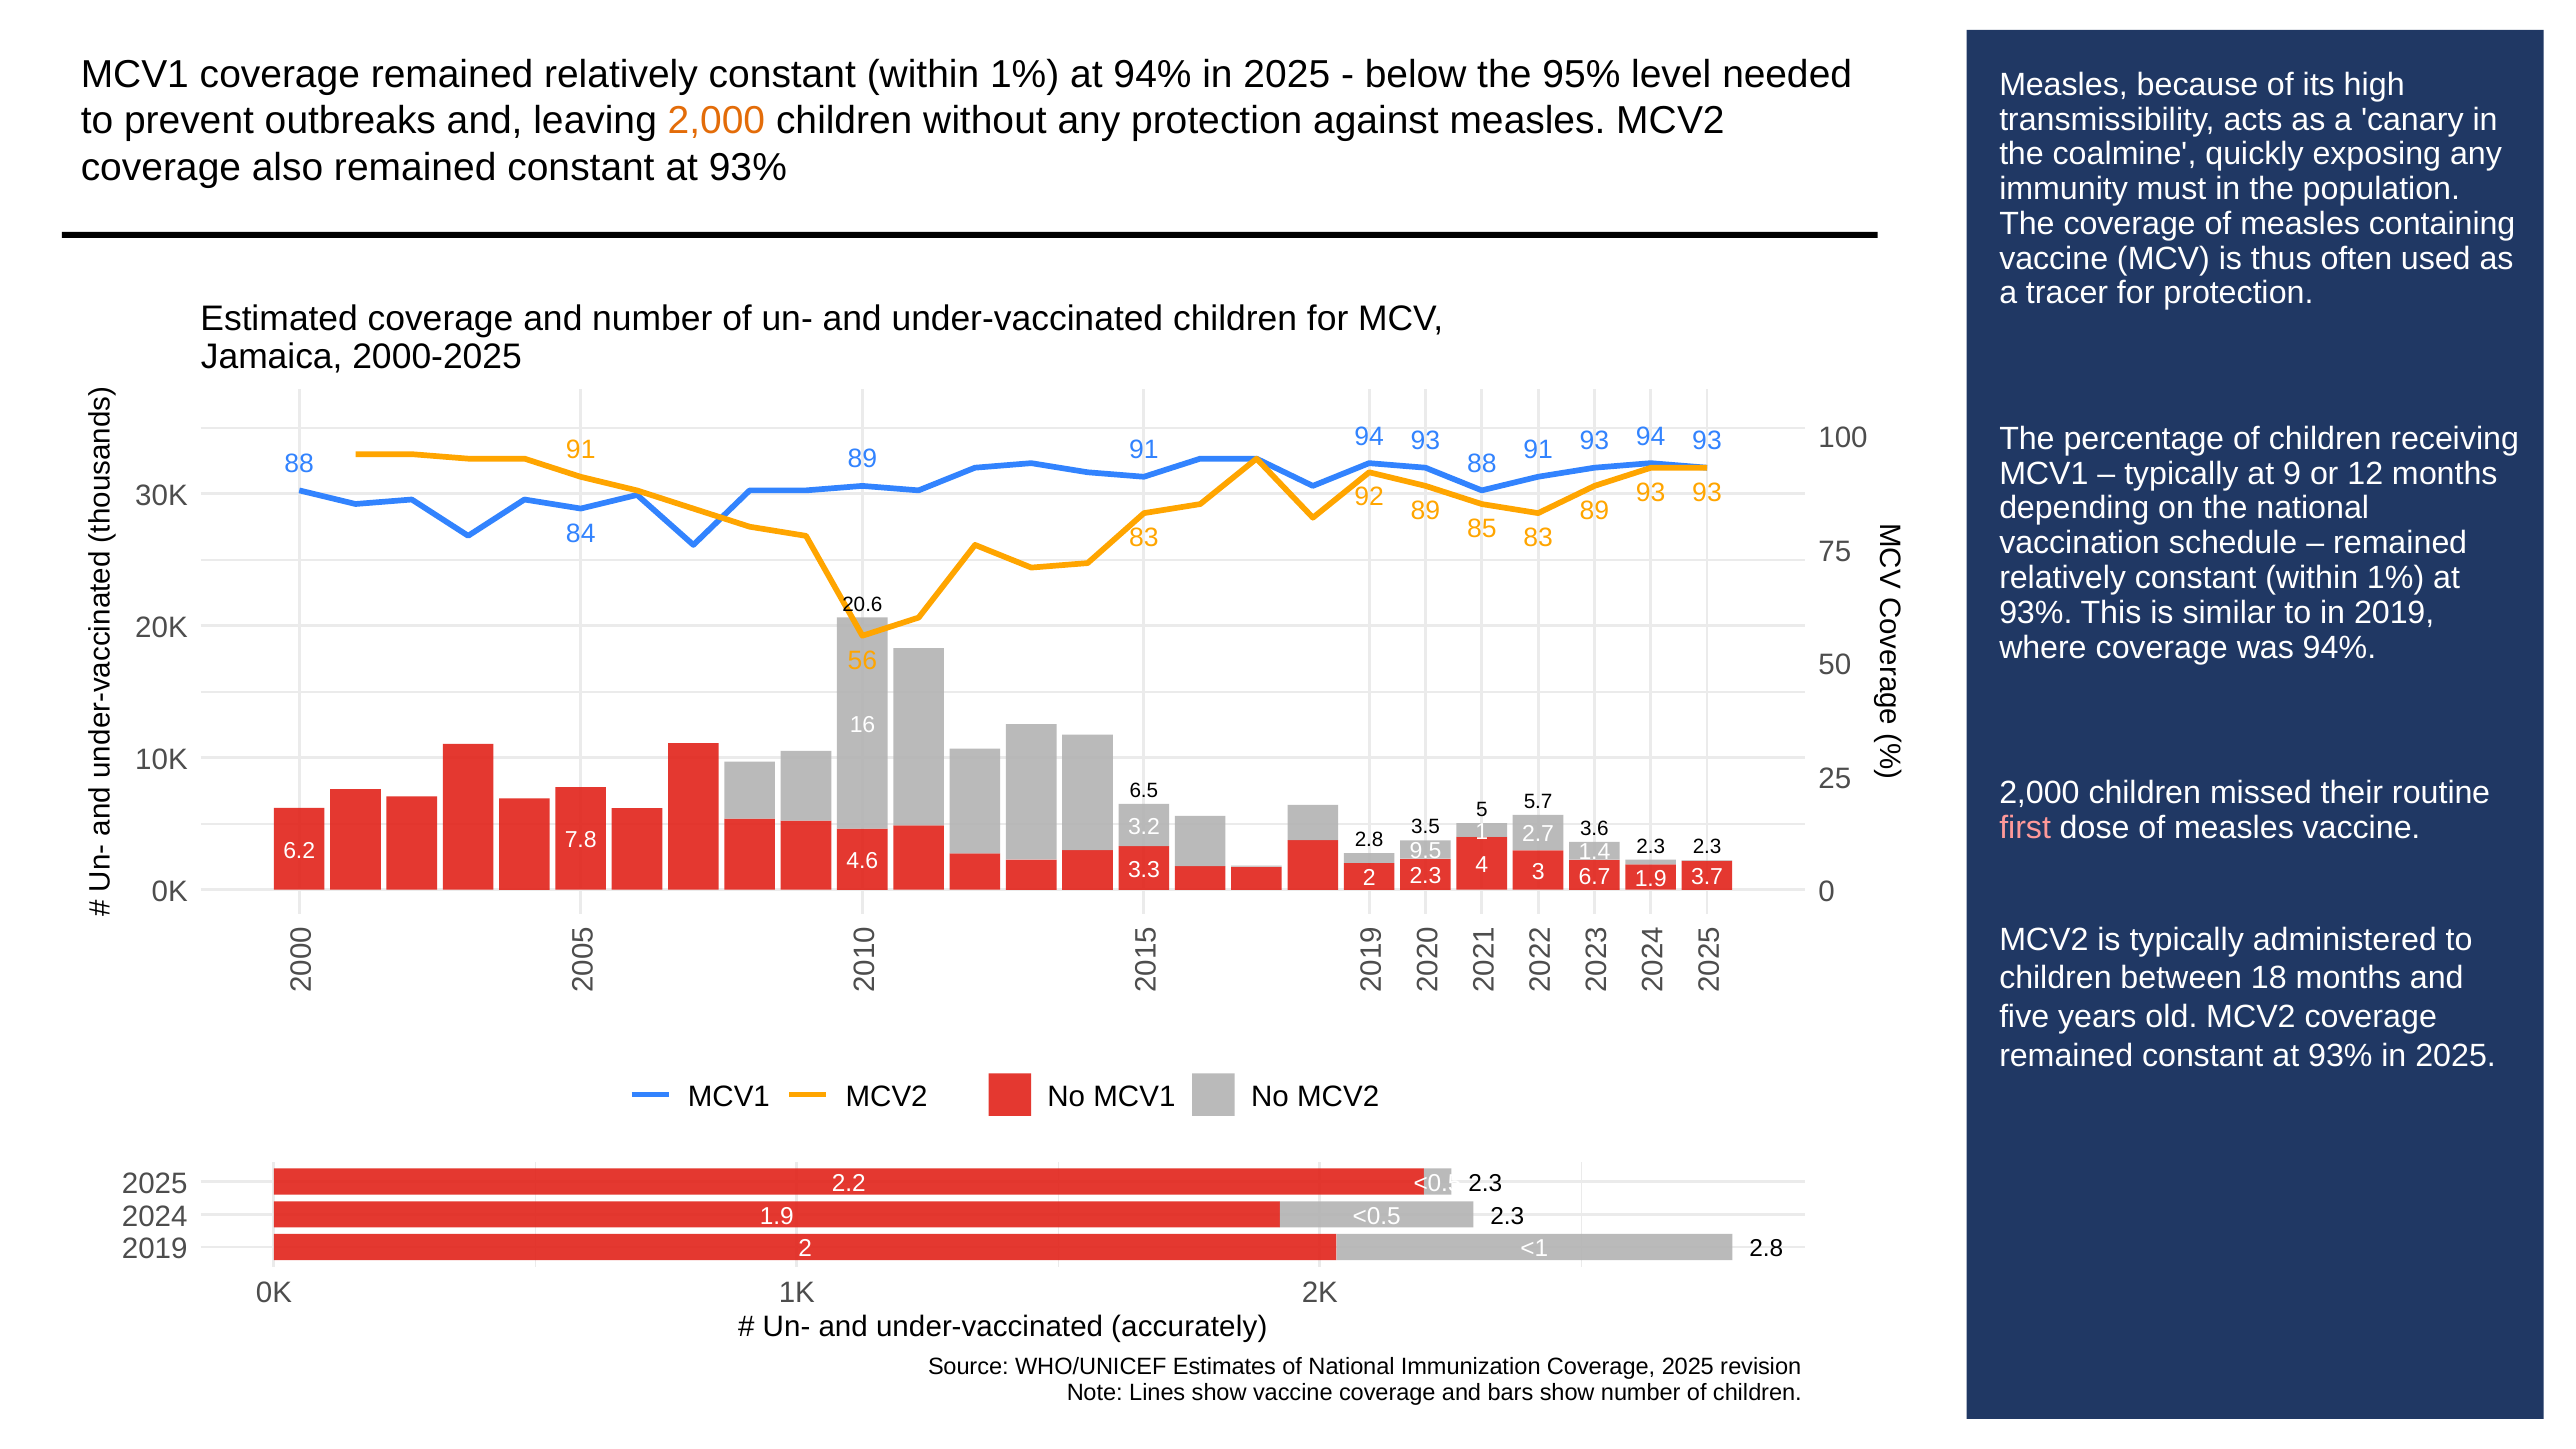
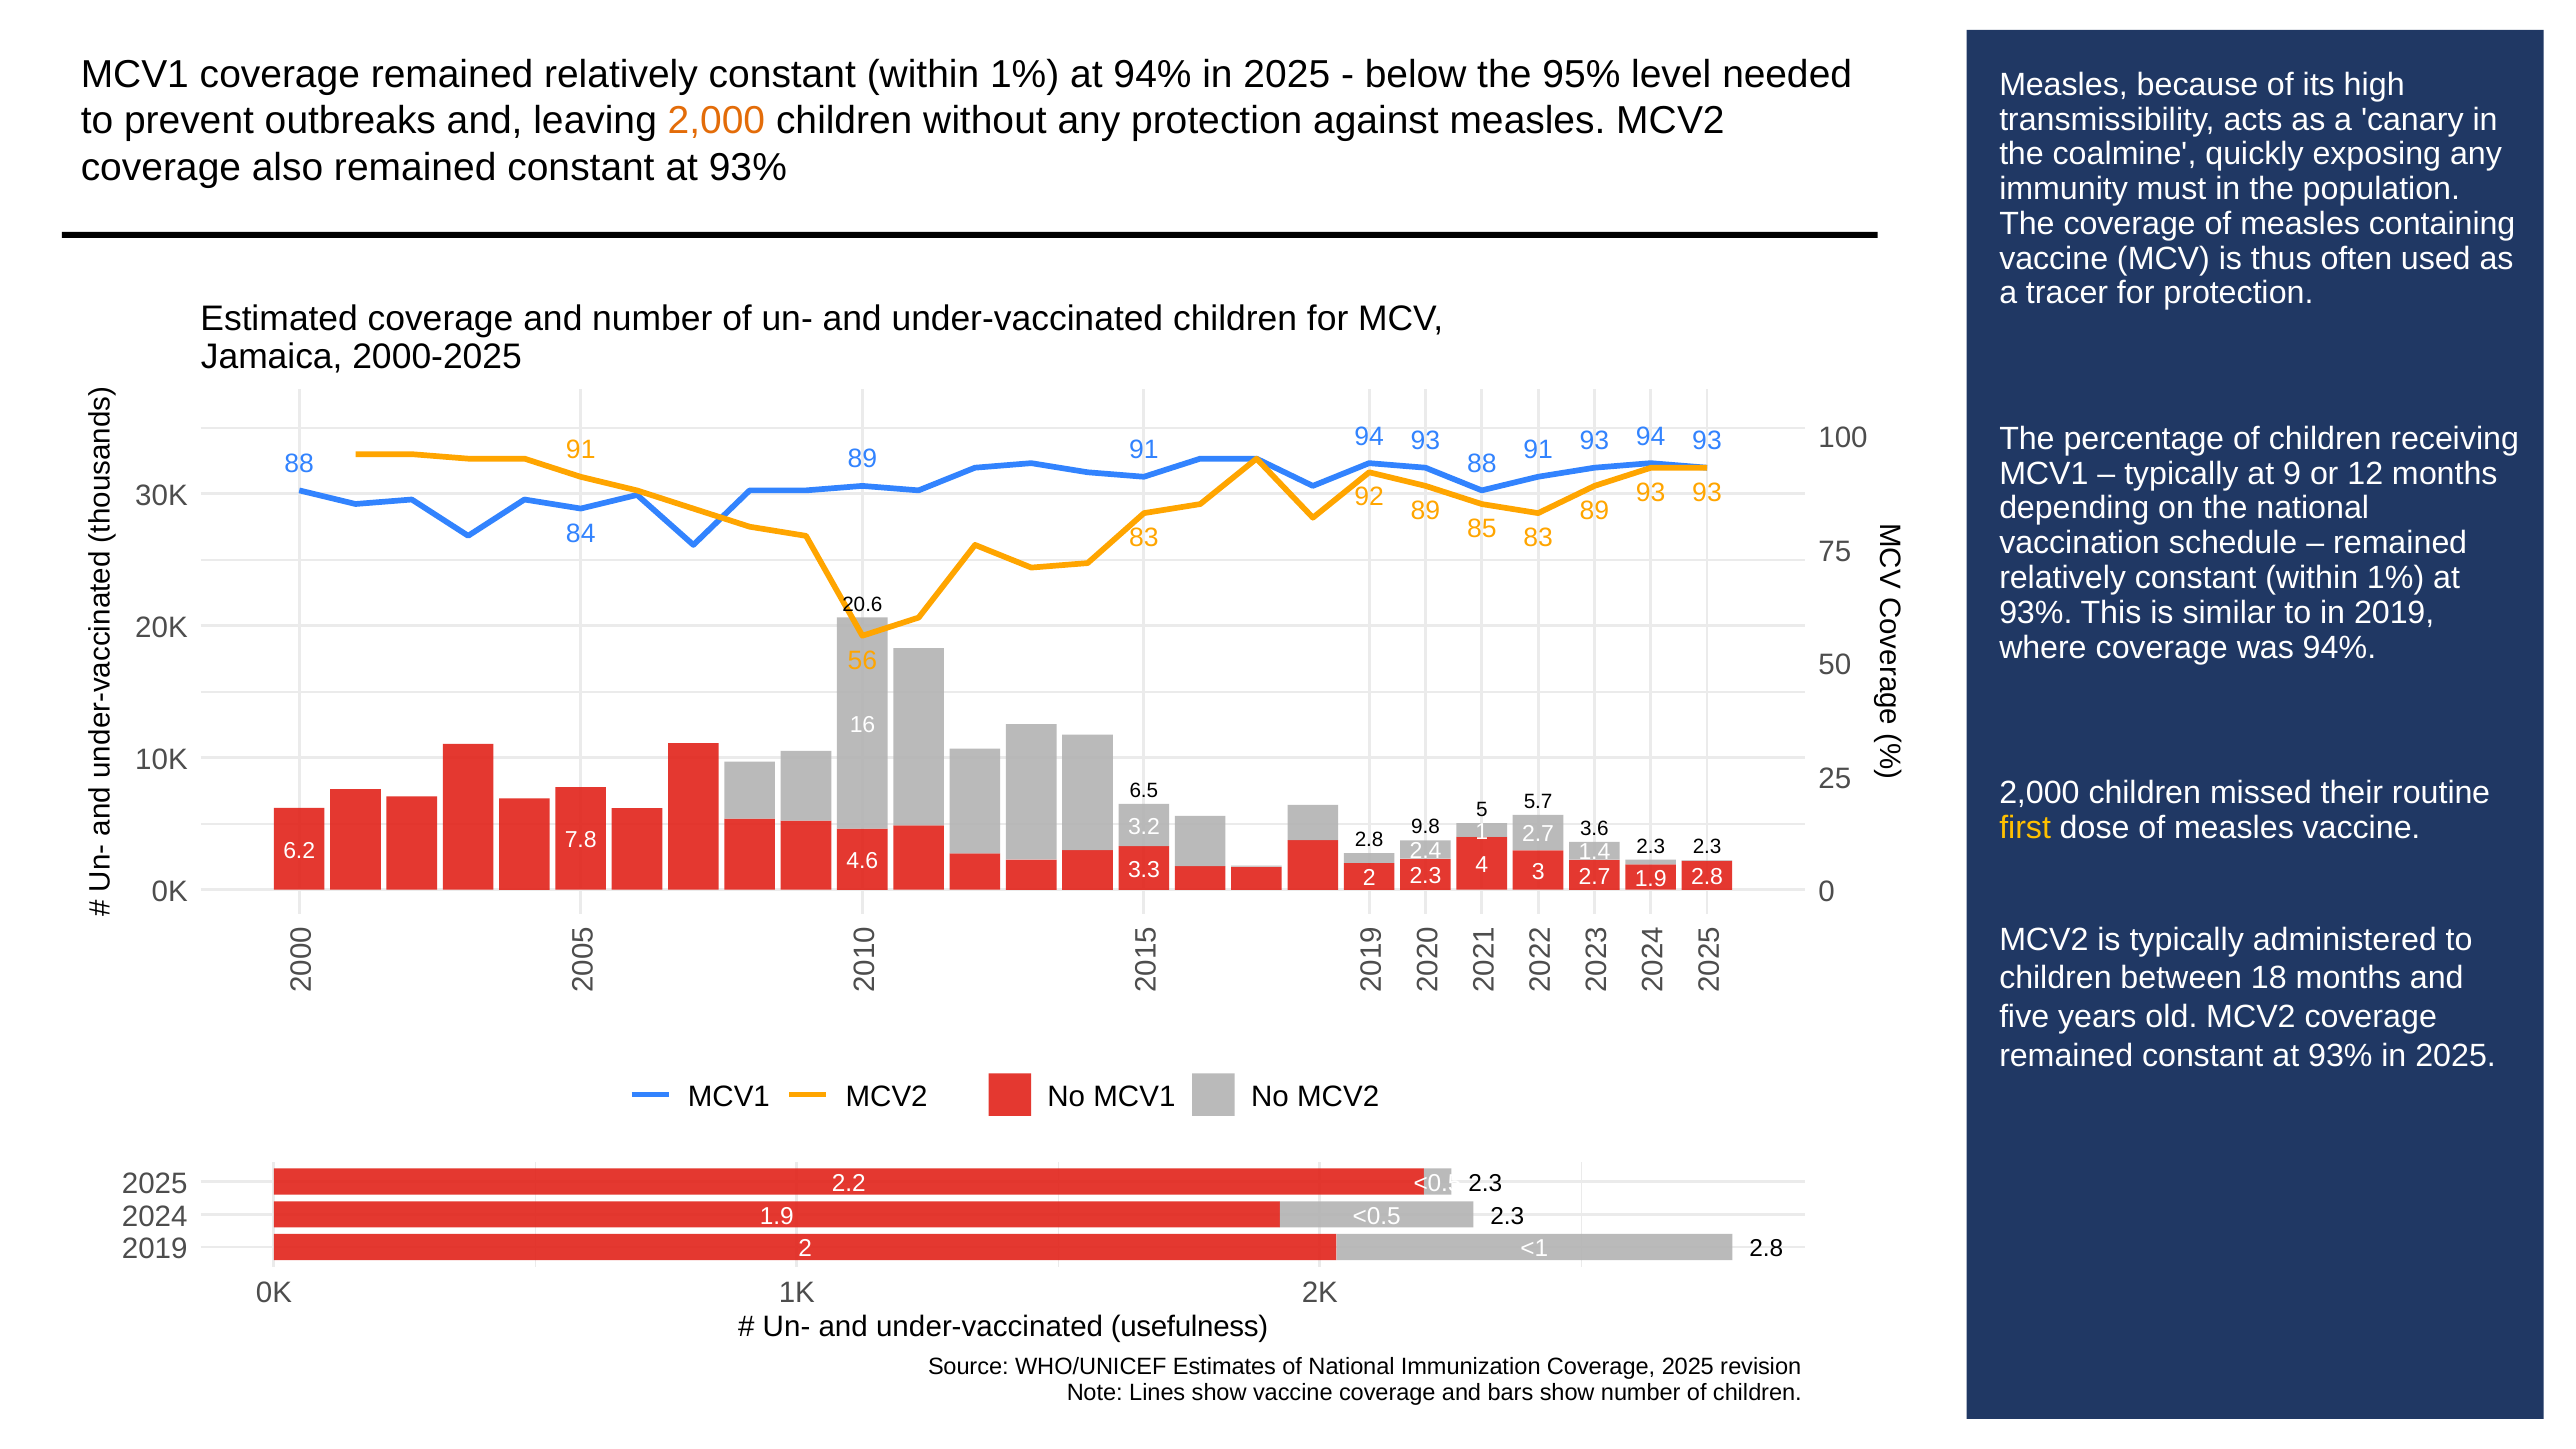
first colour: pink -> yellow (2025, 828)
3.5: 3.5 -> 9.8 (1425, 827)
9.5: 9.5 -> 2.4 (1426, 851)
3 6.7: 6.7 -> 2.7 (1595, 876)
1.9 3.7: 3.7 -> 2.8 (1707, 877)
accurately: accurately -> usefulness (1189, 1327)
